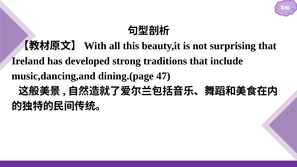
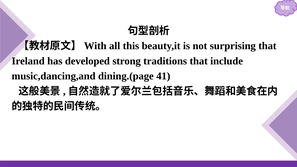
47: 47 -> 41 (163, 76)
